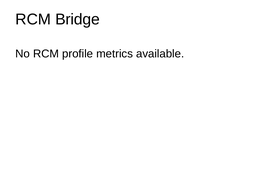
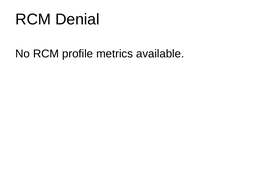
Bridge: Bridge -> Denial (77, 19)
